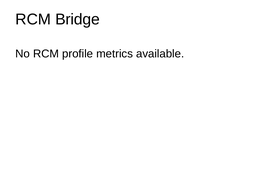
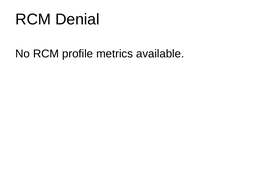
Bridge: Bridge -> Denial (77, 19)
